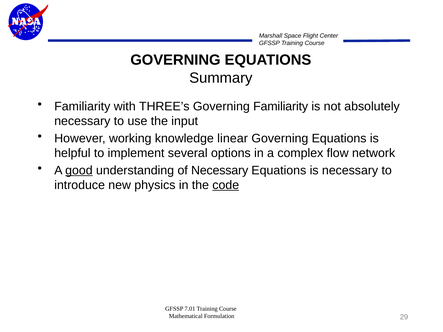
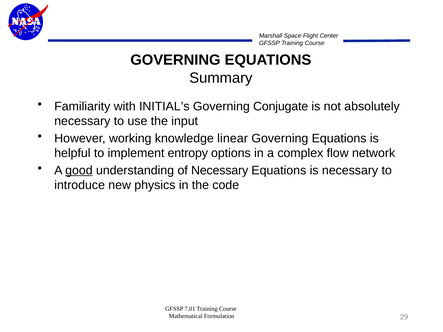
THREE’s: THREE’s -> INITIAL’s (164, 106)
Governing Familiarity: Familiarity -> Conjugate (281, 106)
several: several -> entropy (188, 153)
code underline: present -> none (226, 185)
